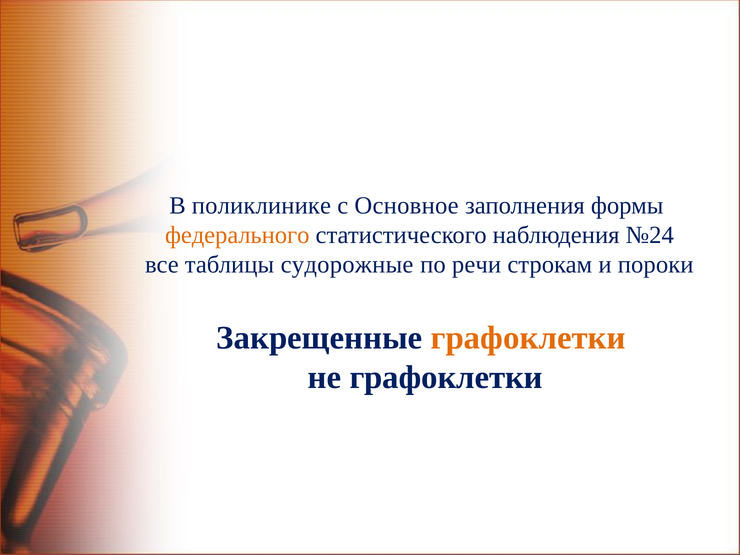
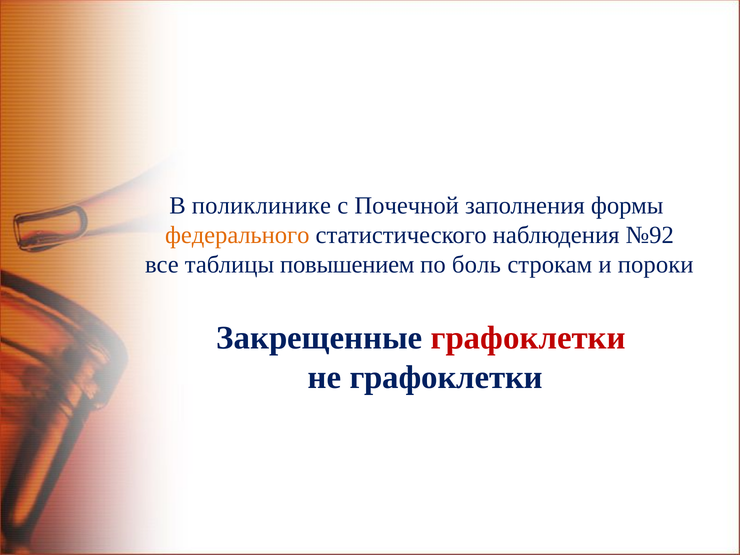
Основное: Основное -> Почечной (407, 205)
№24: №24 -> №92 (650, 235)
судорожные: судорожные -> повышением (347, 265)
речи: речи -> боль (476, 265)
графоклетки colour: orange -> red (528, 338)
